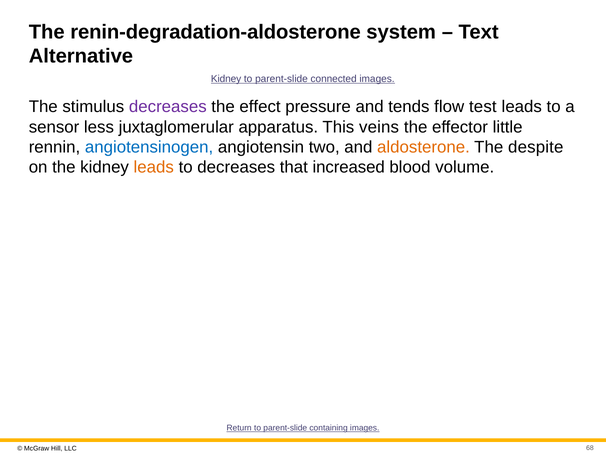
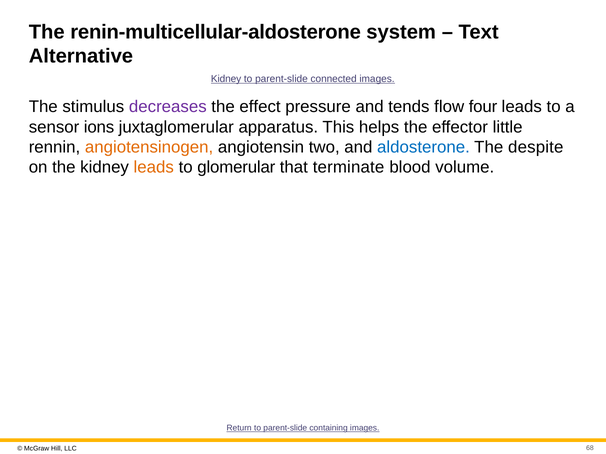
renin-degradation-aldosterone: renin-degradation-aldosterone -> renin-multicellular-aldosterone (216, 32)
test: test -> four (483, 107)
less: less -> ions (99, 127)
veins: veins -> helps (379, 127)
angiotensinogen colour: blue -> orange (149, 147)
aldosterone colour: orange -> blue (423, 147)
to decreases: decreases -> glomerular (236, 168)
increased: increased -> terminate (349, 168)
